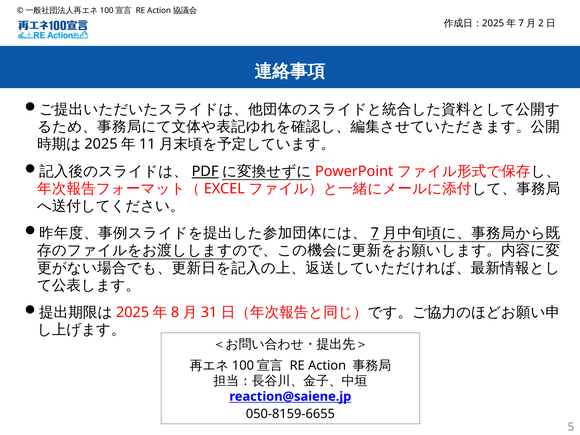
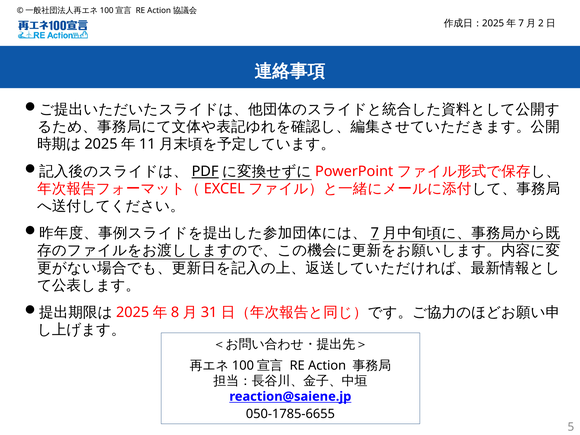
050-8159-6655: 050-8159-6655 -> 050-1785-6655 (290, 414)
